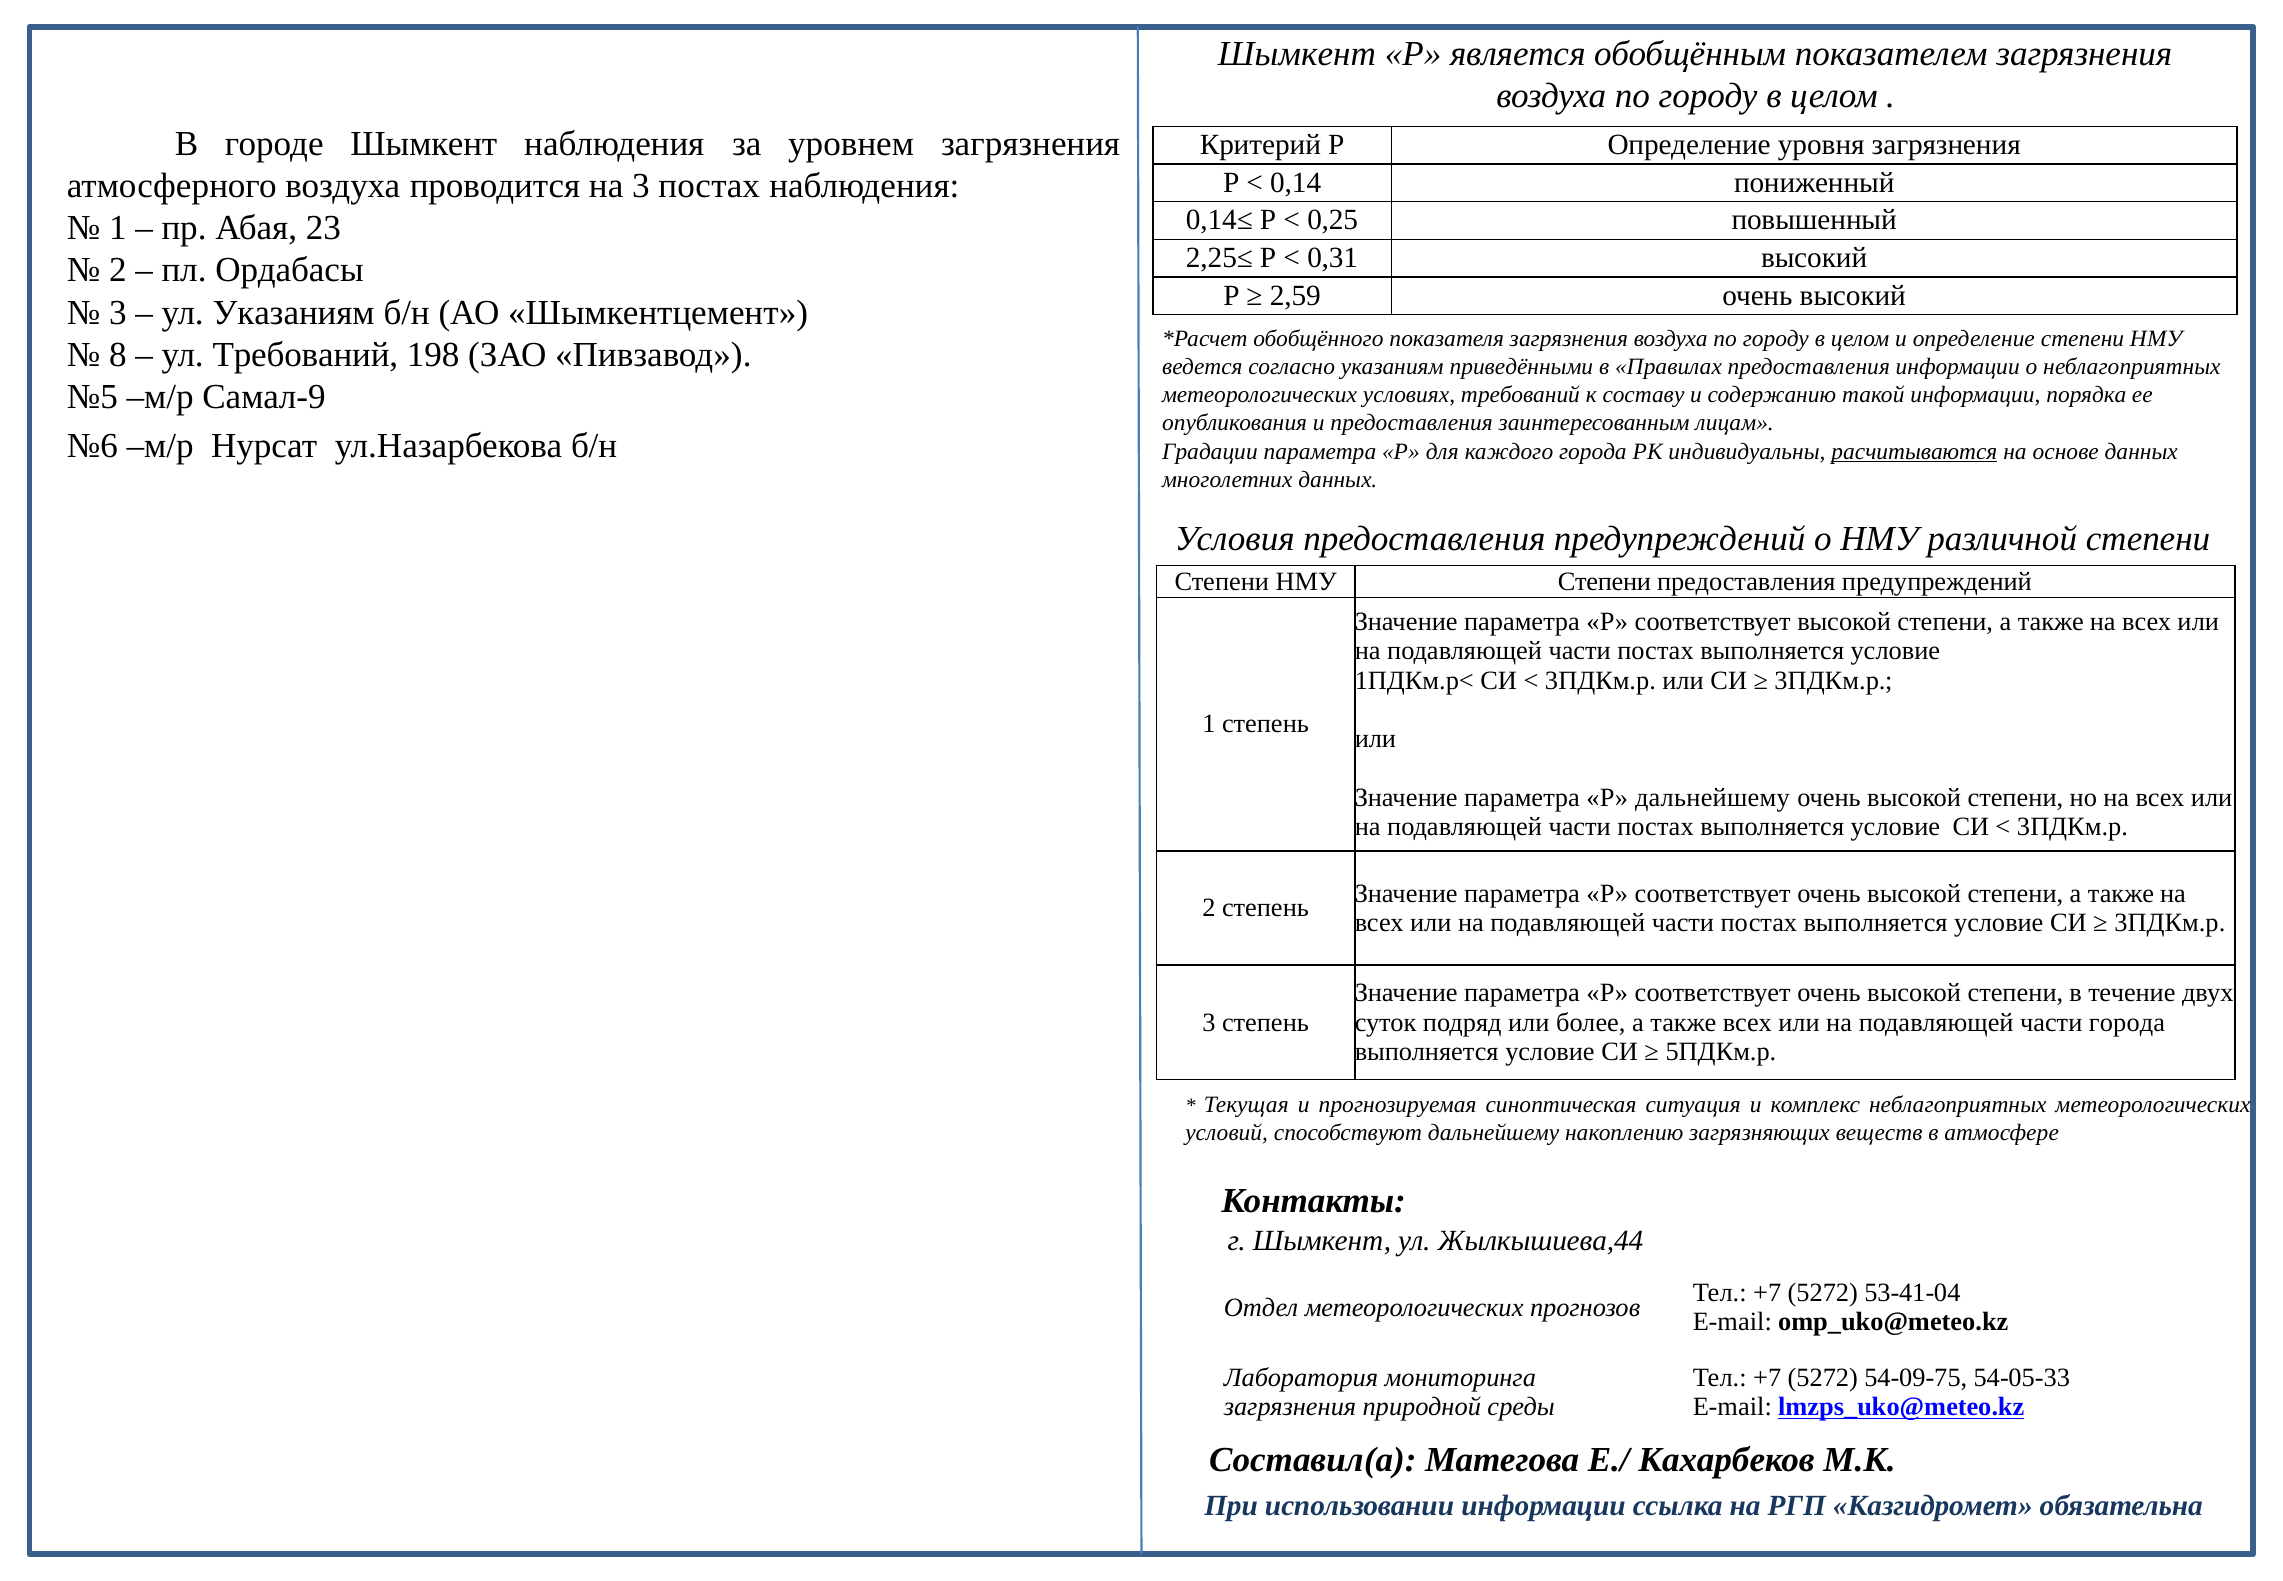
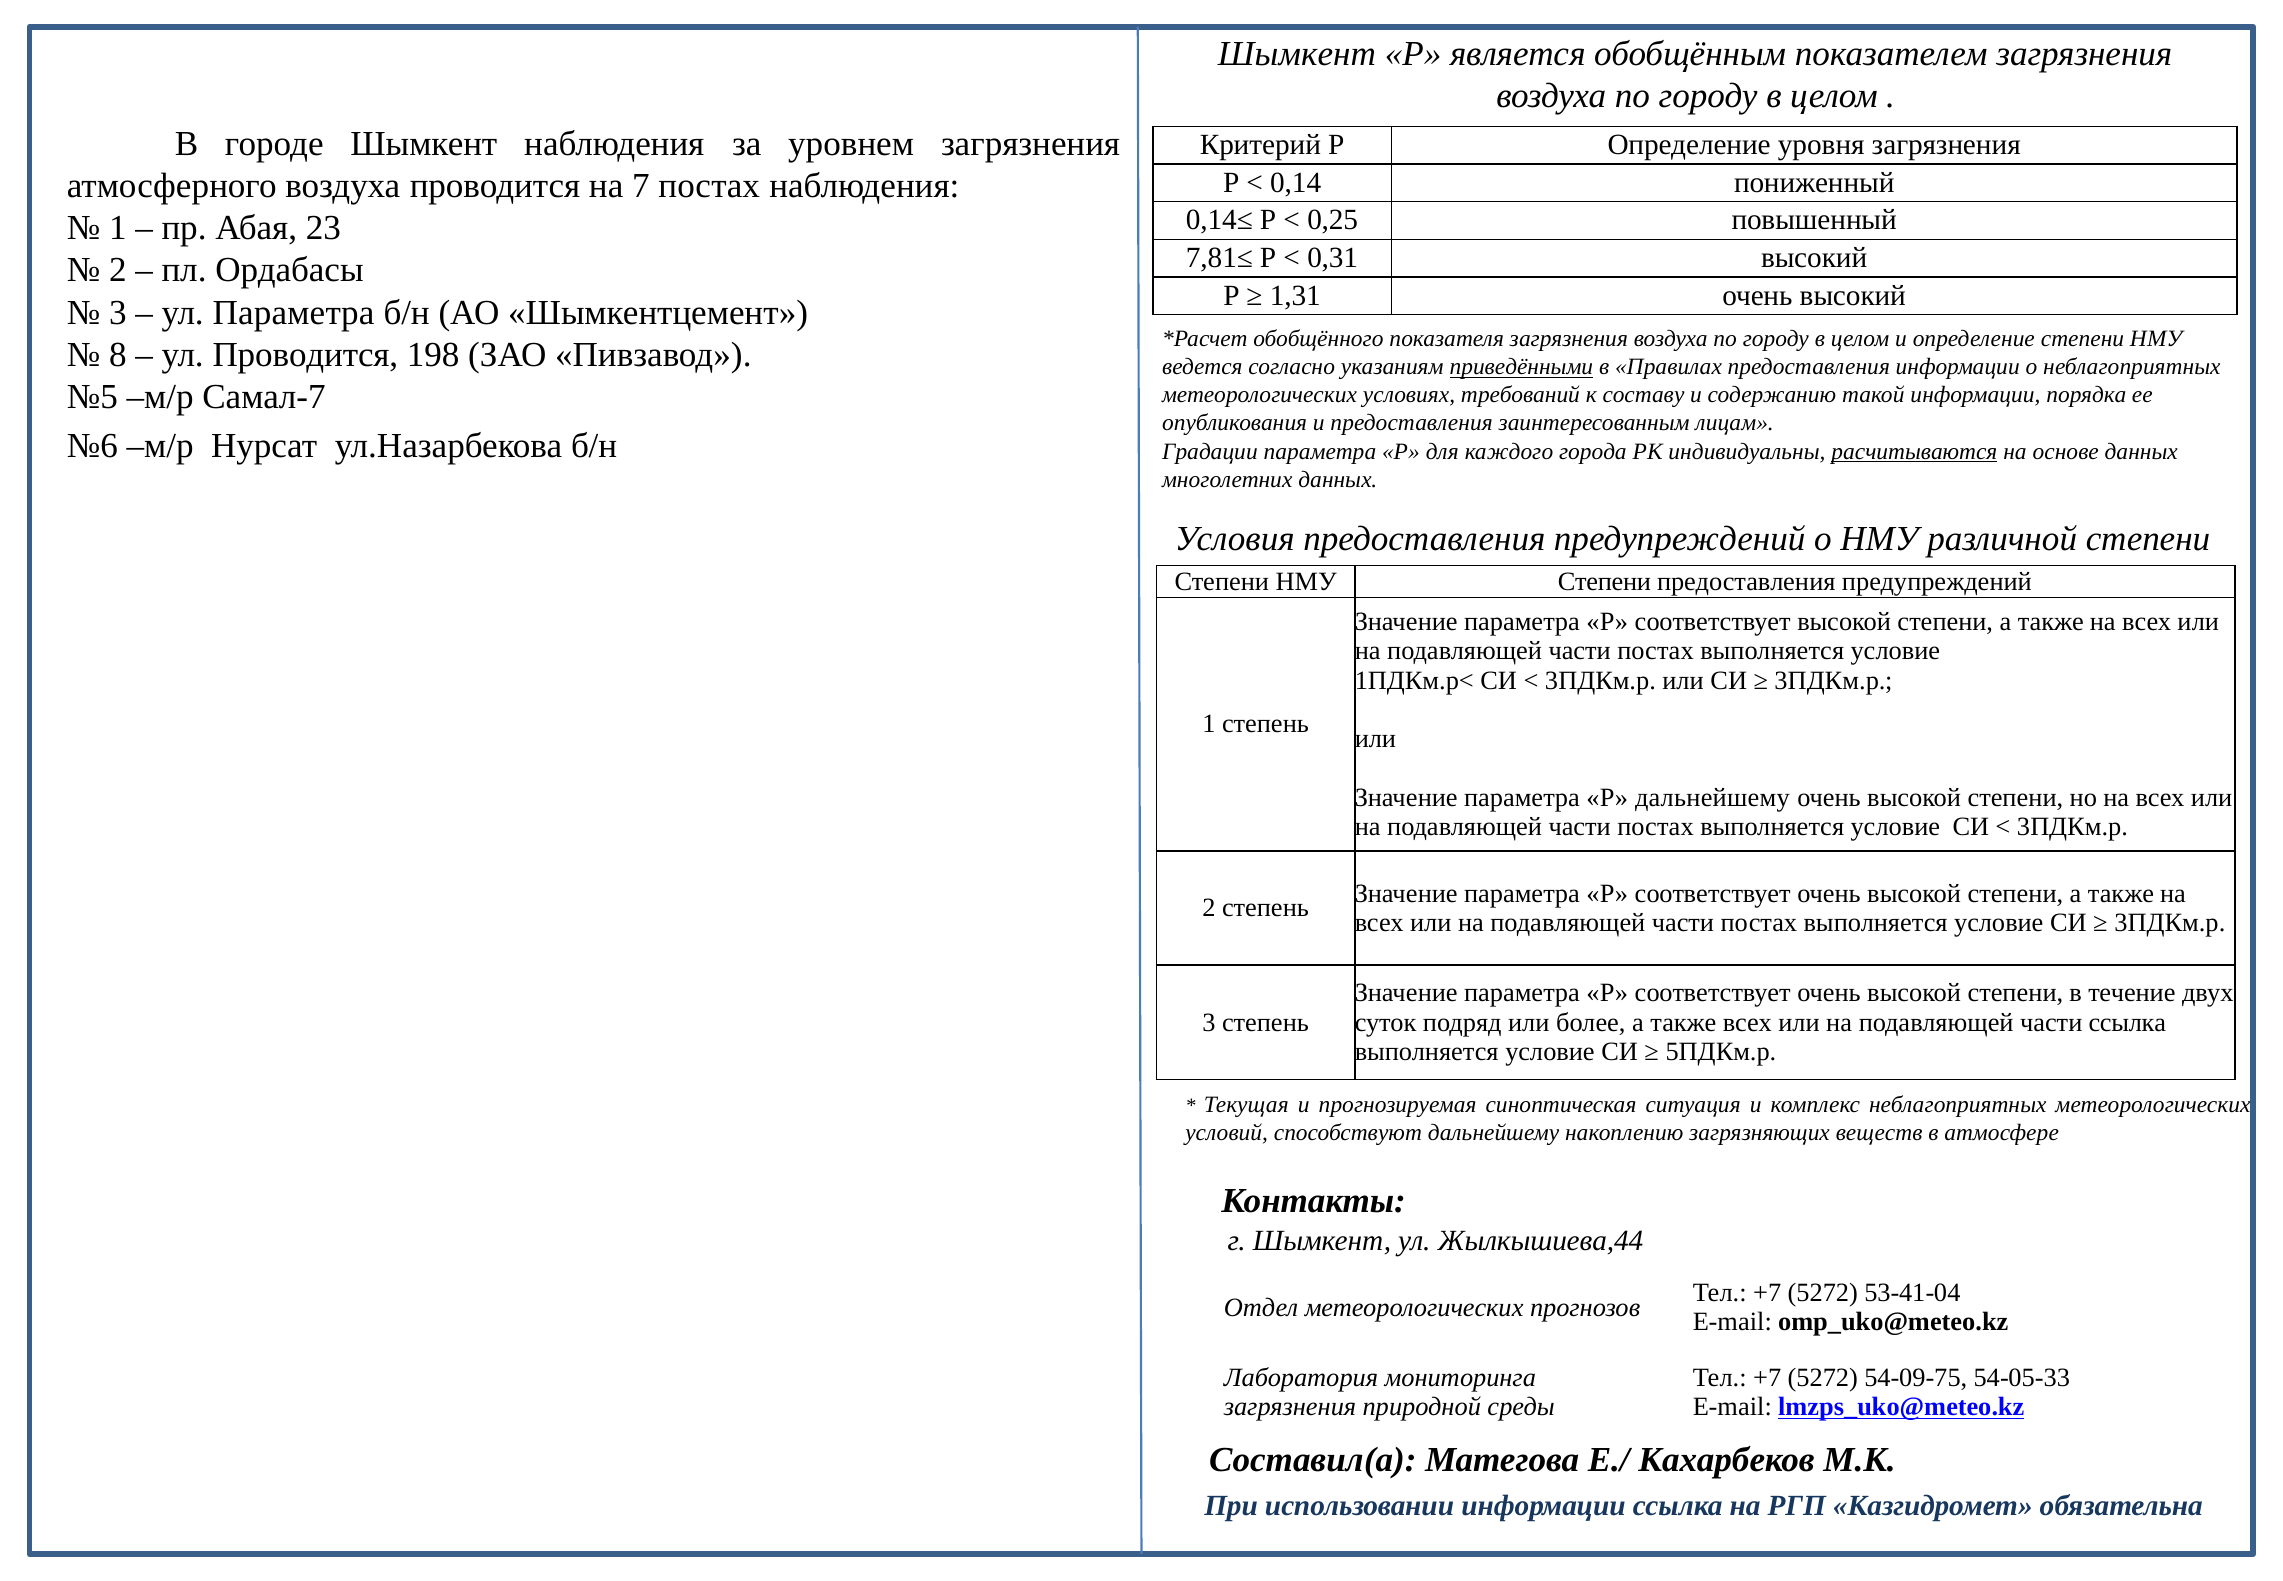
на 3: 3 -> 7 (641, 186)
2,25≤: 2,25≤ -> 7,81≤ (1219, 258)
2,59: 2,59 -> 1,31 (1295, 296)
ул Указаниям: Указаниям -> Параметра (293, 312)
ул Требований: Требований -> Проводится (305, 354)
приведёнными underline: none -> present (1521, 367)
Самал-9: Самал-9 -> Самал-7 (264, 397)
части города: города -> ссылка (2127, 1022)
